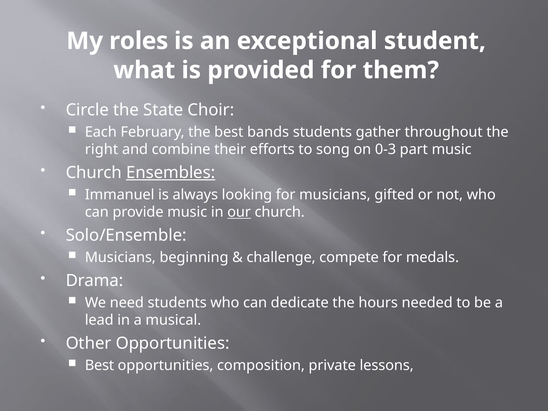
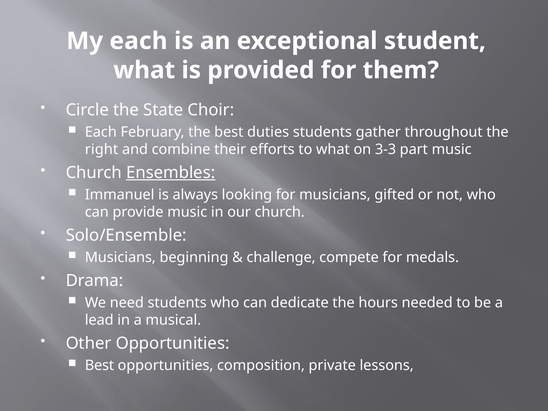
My roles: roles -> each (139, 41)
bands: bands -> duties (268, 132)
to song: song -> what (333, 149)
0-3: 0-3 -> 3-3 (386, 149)
our underline: present -> none (239, 212)
